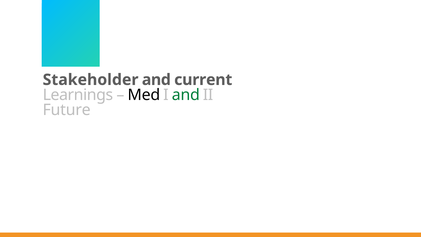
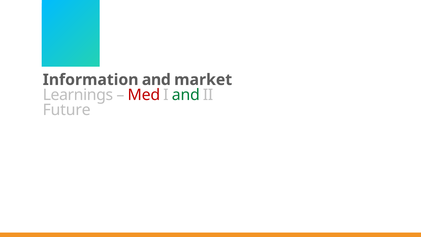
Stakeholder: Stakeholder -> Information (91, 80)
current: current -> market (203, 80)
Med colour: black -> red (144, 95)
